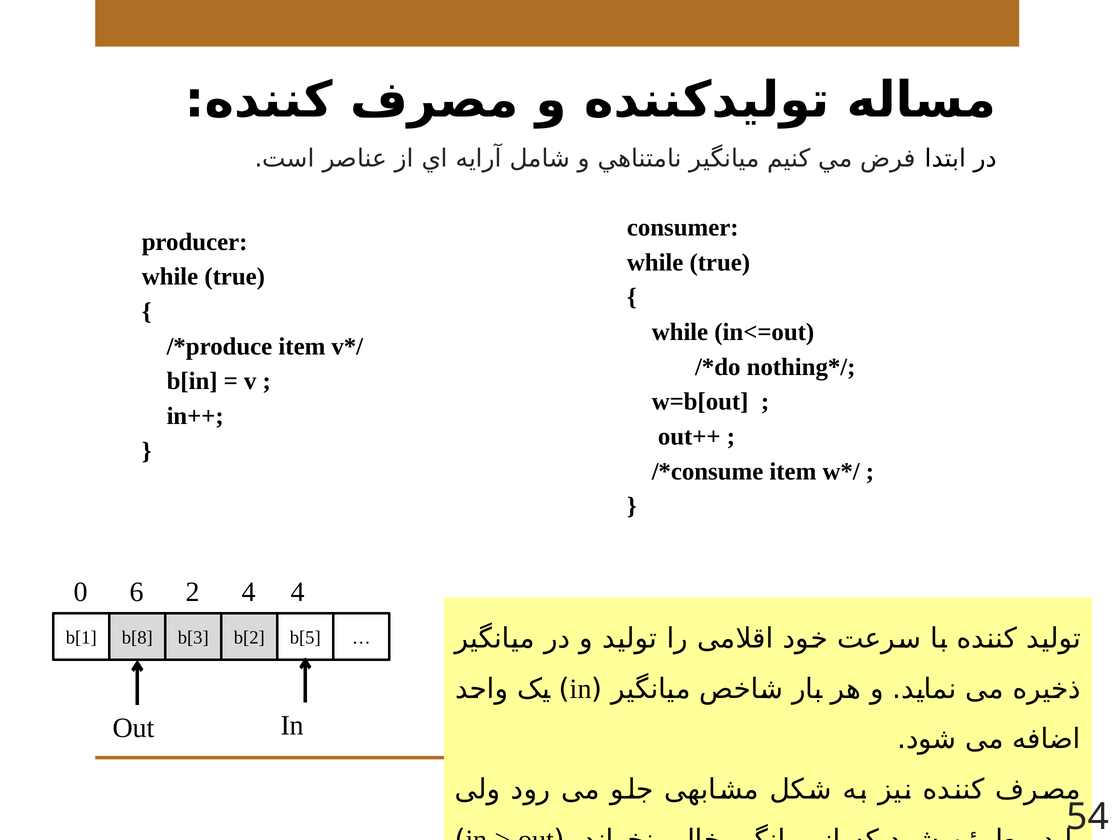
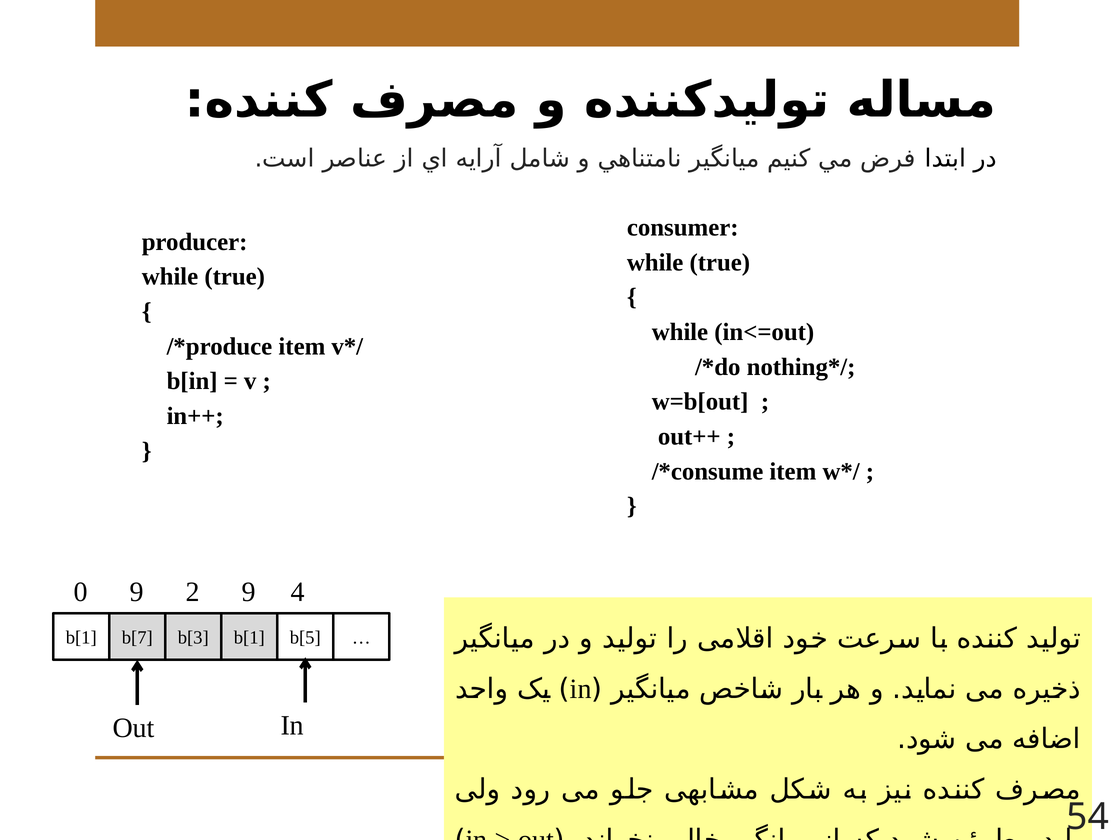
0 6: 6 -> 9 (137, 592)
2 4: 4 -> 9 (249, 592)
b[8: b[8 -> b[7 (137, 638)
b[3 b[2: b[2 -> b[1 (249, 638)
